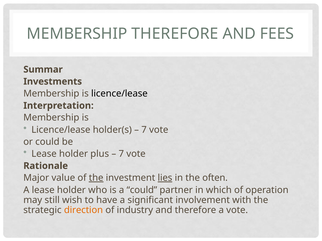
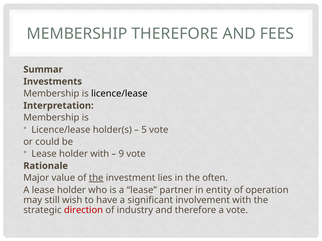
7: 7 -> 5 (144, 130)
holder plus: plus -> with (100, 154)
7: 7 -> 9 (121, 154)
lies underline: present -> none (165, 178)
is a could: could -> lease (142, 190)
which: which -> entity (219, 190)
direction colour: orange -> red (83, 211)
